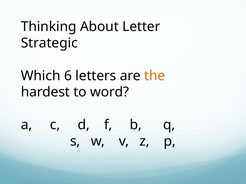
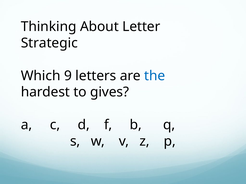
6: 6 -> 9 (68, 76)
the colour: orange -> blue (155, 76)
word: word -> gives (110, 92)
